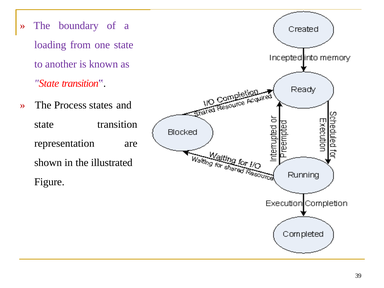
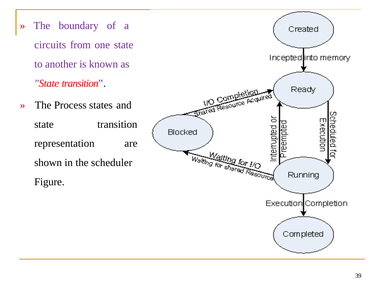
loading: loading -> circuits (50, 45)
illustrated: illustrated -> scheduler (112, 163)
